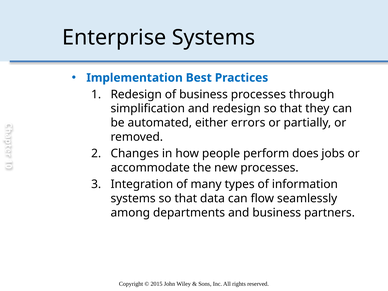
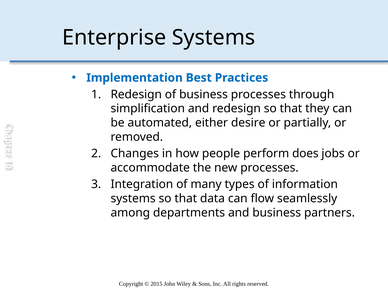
errors: errors -> desire (248, 123)
